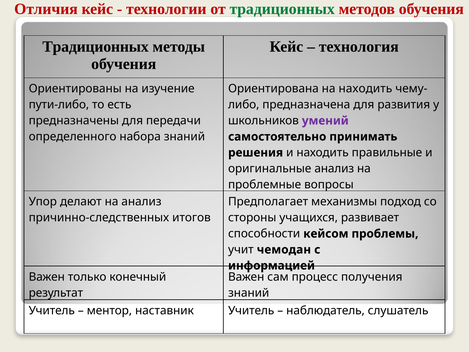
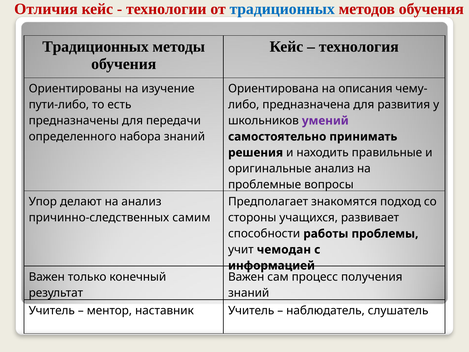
традиционных colour: green -> blue (282, 9)
на находить: находить -> описания (366, 89)
механизмы: механизмы -> знакомятся (344, 202)
итогов: итогов -> самим (191, 218)
кейсом: кейсом -> работы (326, 234)
